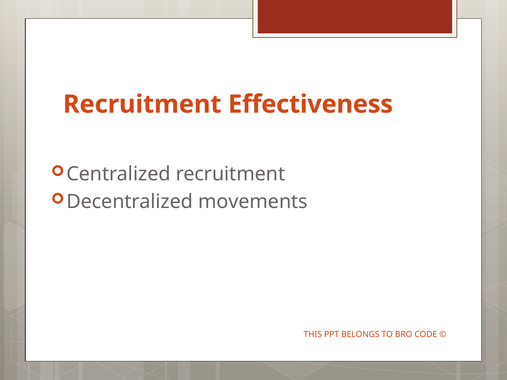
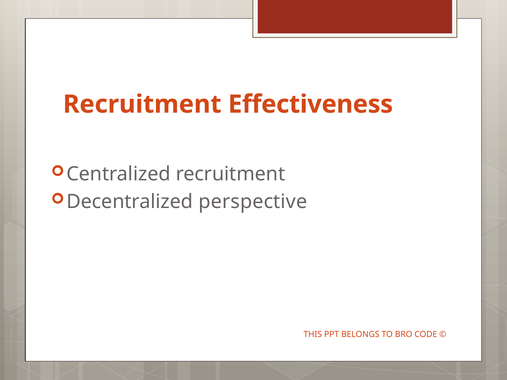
movements: movements -> perspective (253, 202)
